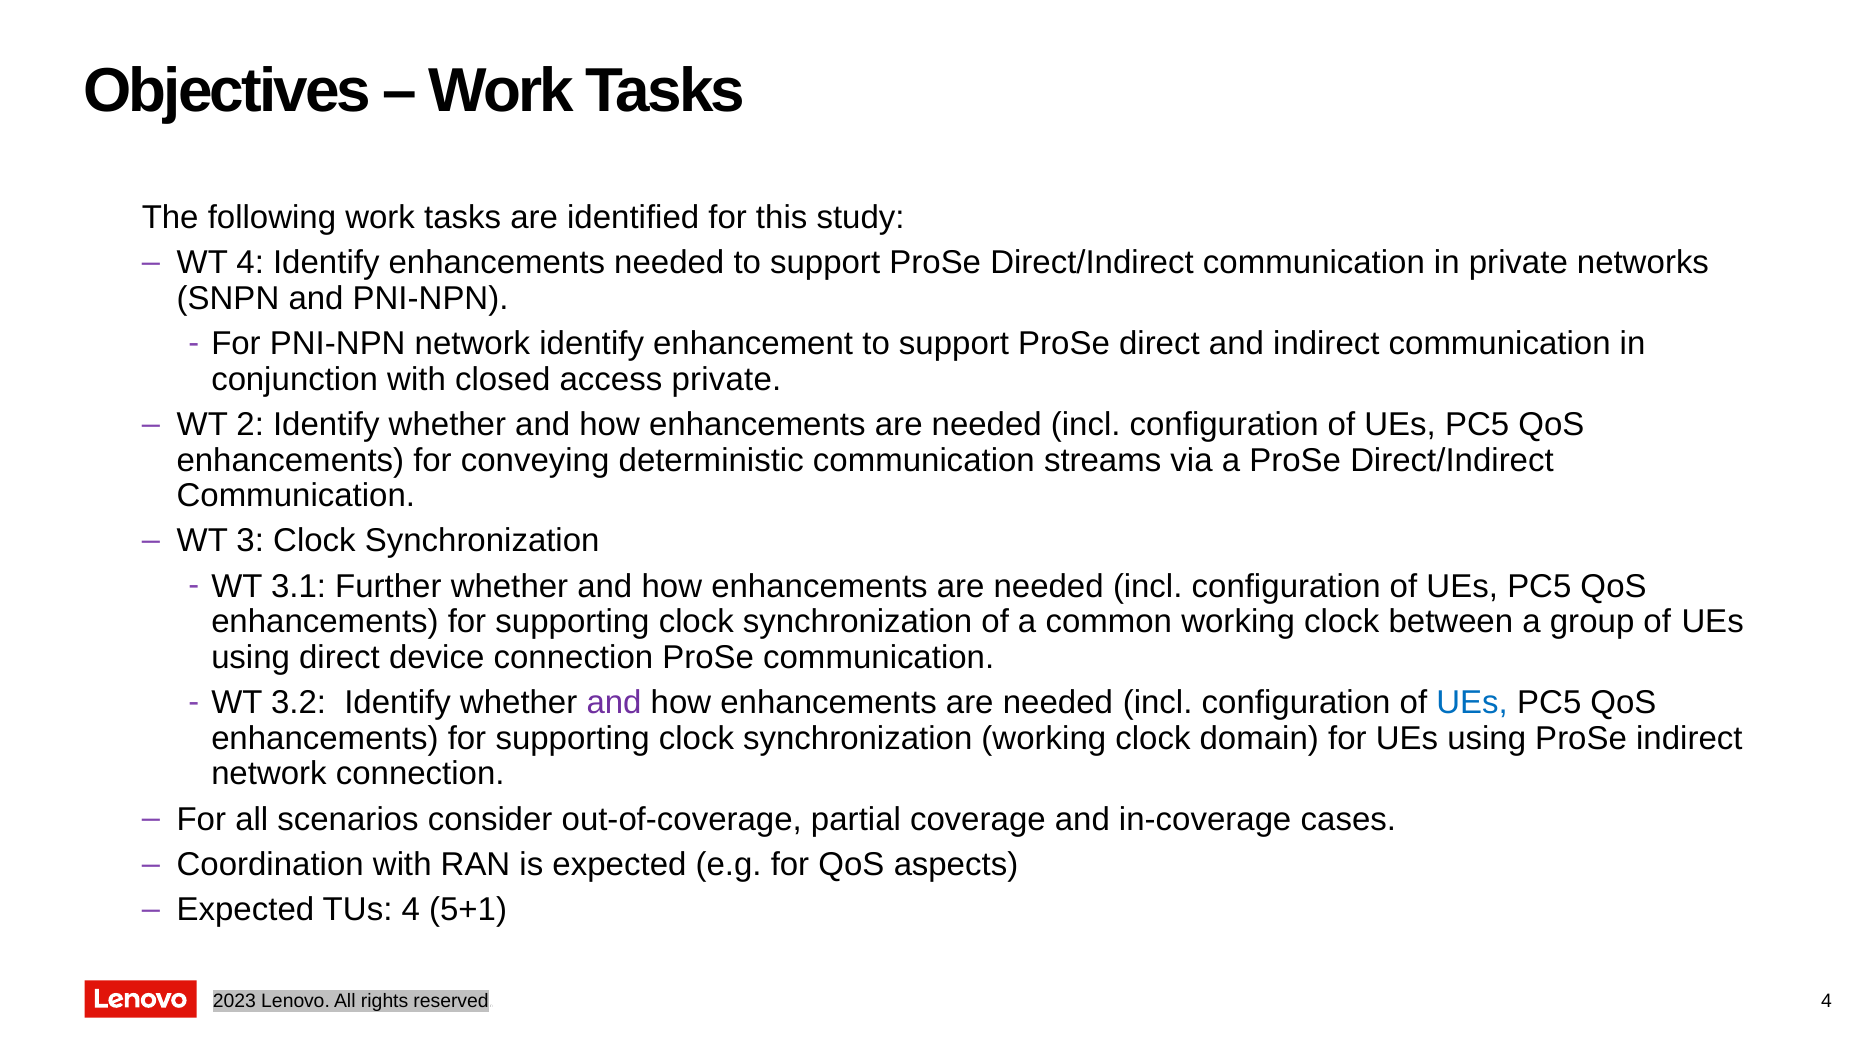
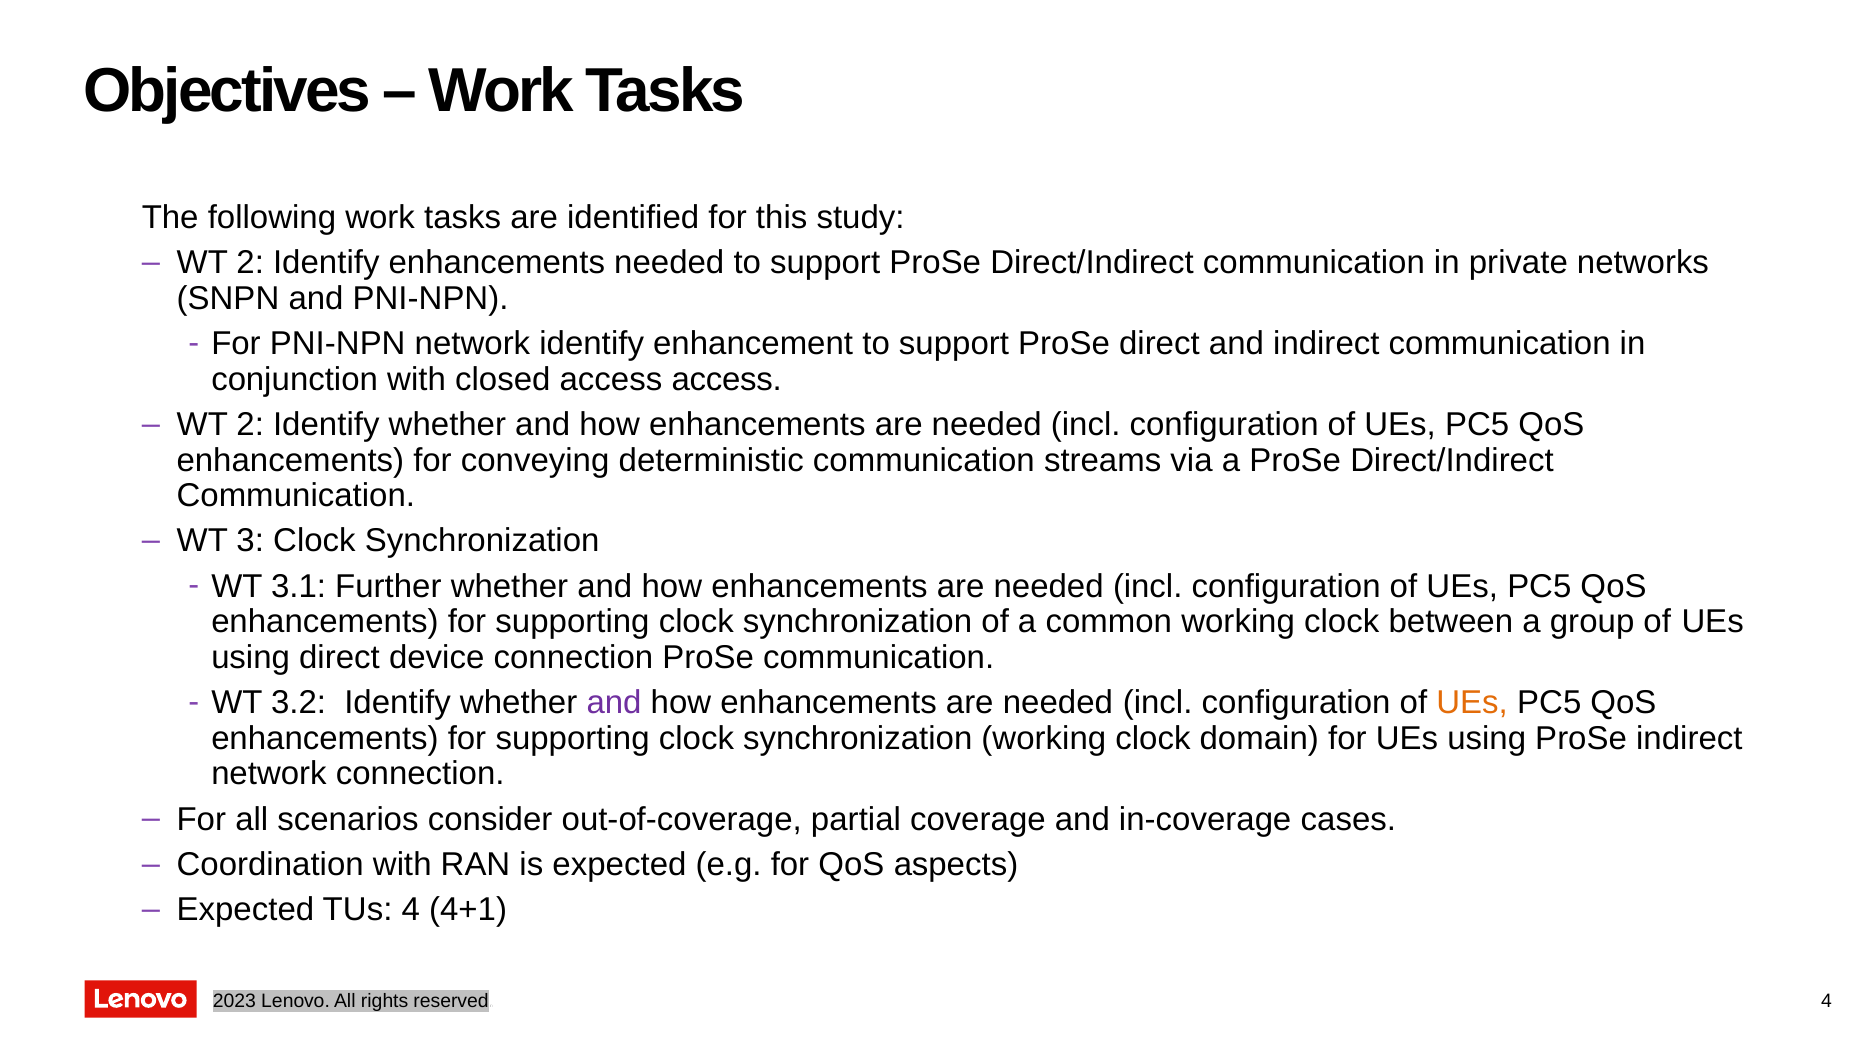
4: 4 -> 2 (250, 263)
access private: private -> access (727, 379)
UEs colour: blue -> orange (1472, 703)
5+1: 5+1 -> 4+1 (468, 910)
